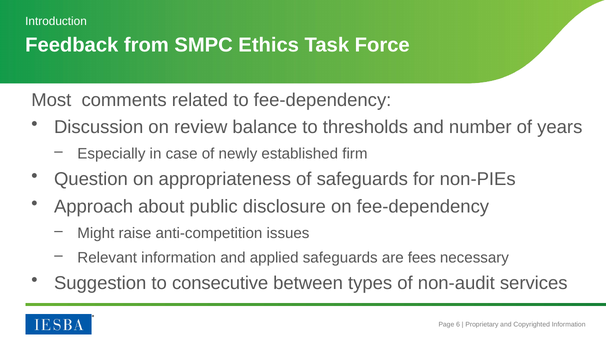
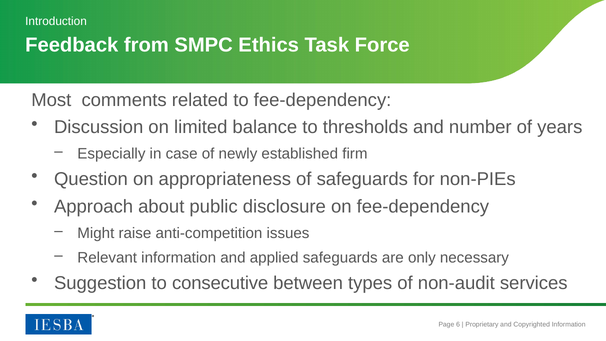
review: review -> limited (201, 127)
fees: fees -> only (422, 258)
